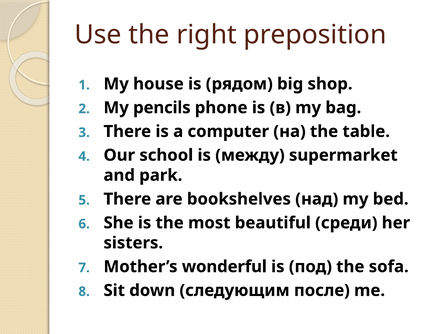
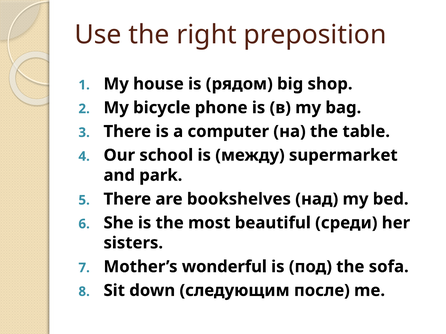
pencils: pencils -> bicycle (162, 108)
